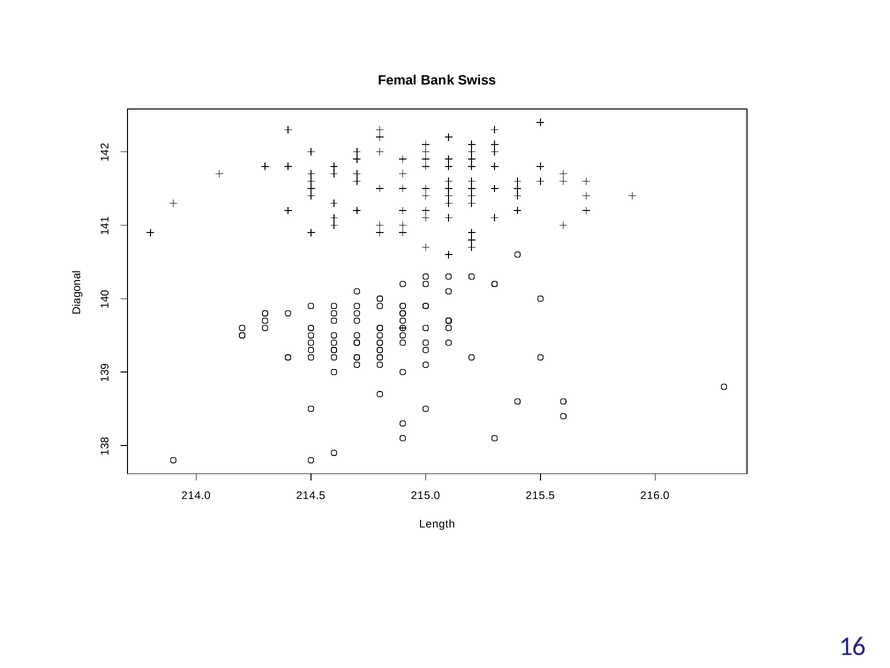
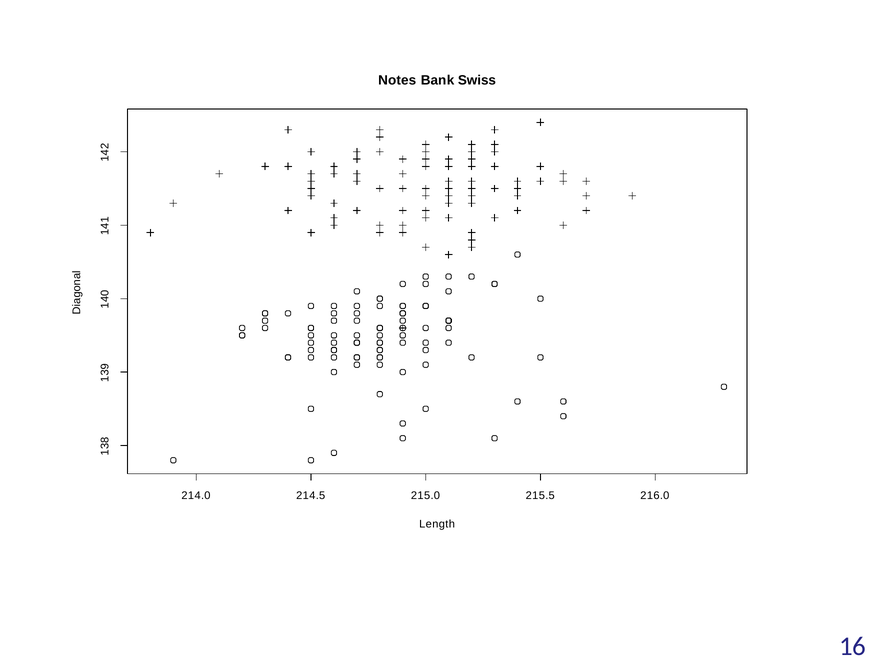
Femal: Femal -> Notes (397, 80)
